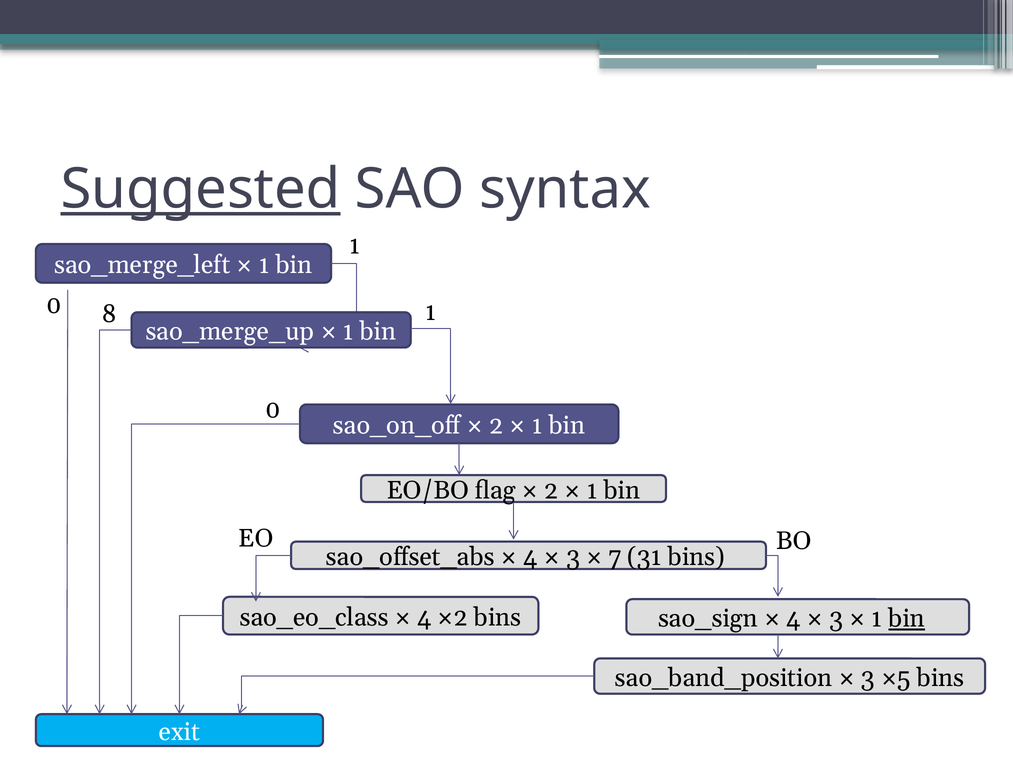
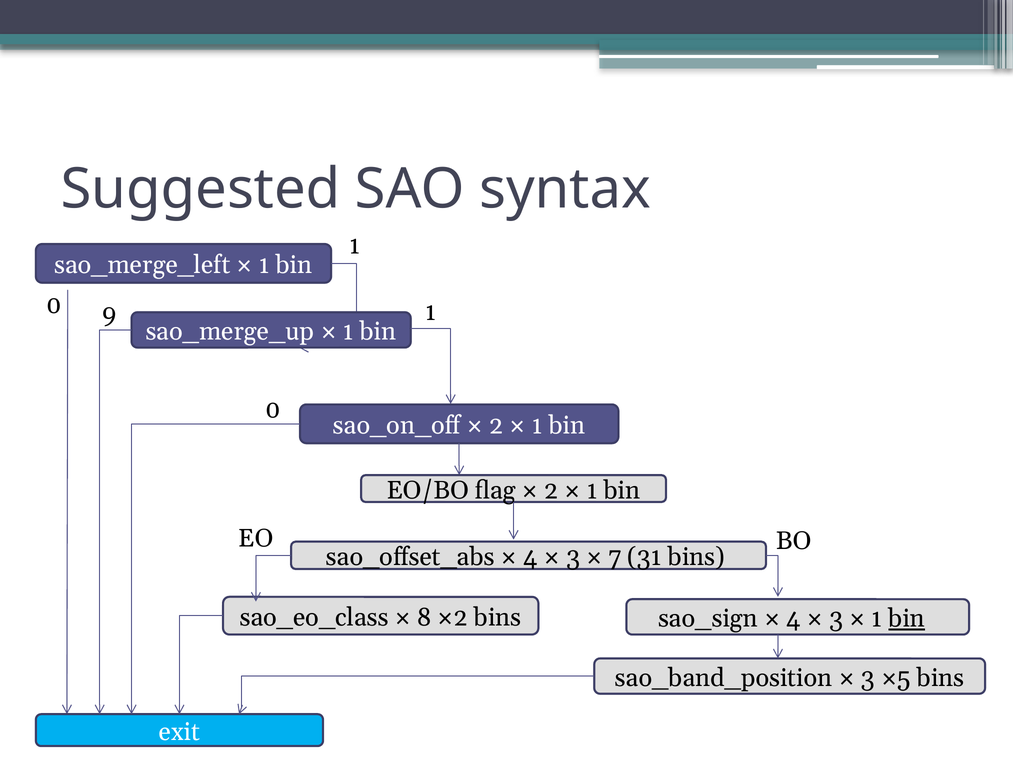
Suggested underline: present -> none (201, 190)
8: 8 -> 9 (110, 314)
4: 4 -> 8 (424, 618)
